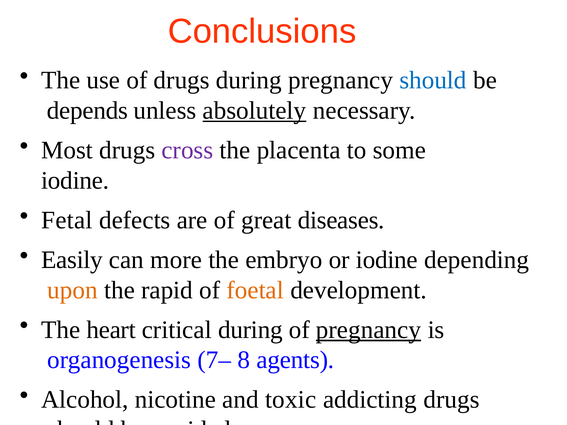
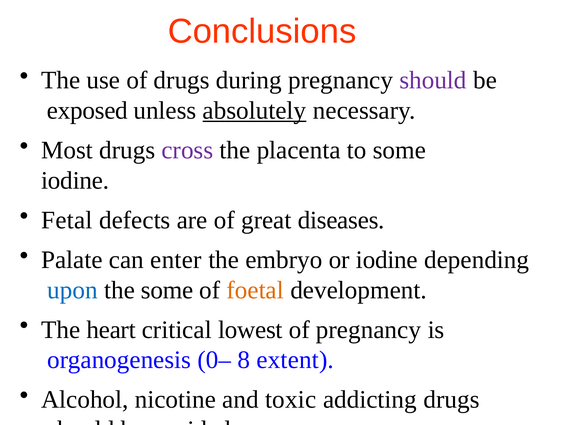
should colour: blue -> purple (433, 80)
depends: depends -> exposed (87, 111)
Easily: Easily -> Palate (72, 260)
more: more -> enter (176, 260)
upon colour: orange -> blue (73, 290)
the rapid: rapid -> some (167, 290)
critical during: during -> lowest (250, 330)
pregnancy underline: present -> none (368, 330)
7–: 7– -> 0– (214, 360)
agents: agents -> extent (295, 360)
